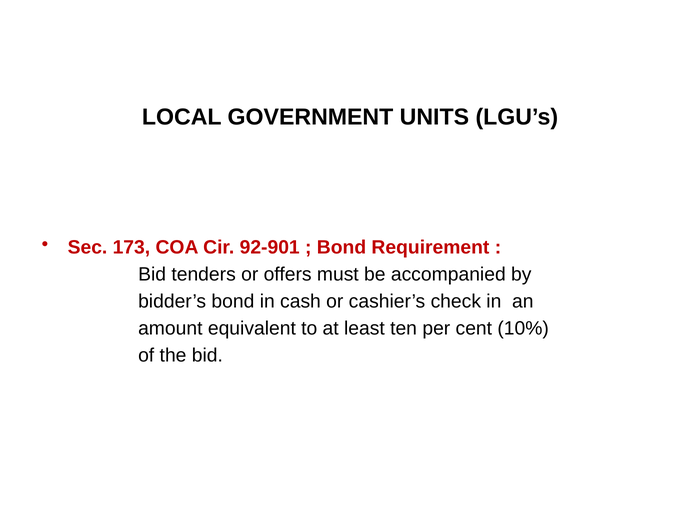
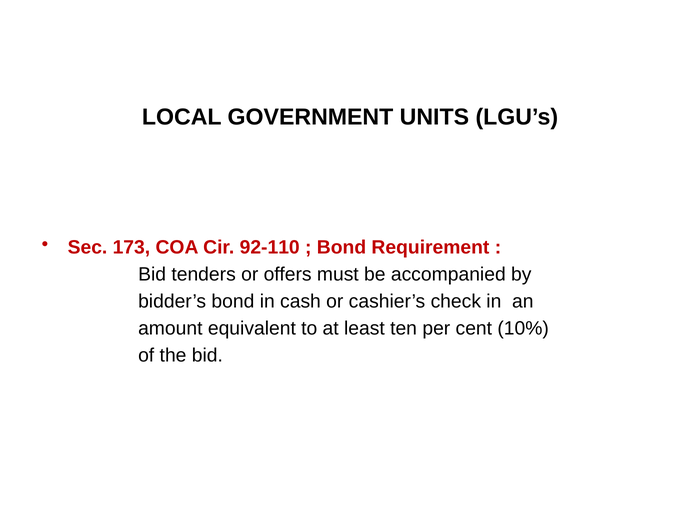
92-901: 92-901 -> 92-110 (270, 248)
